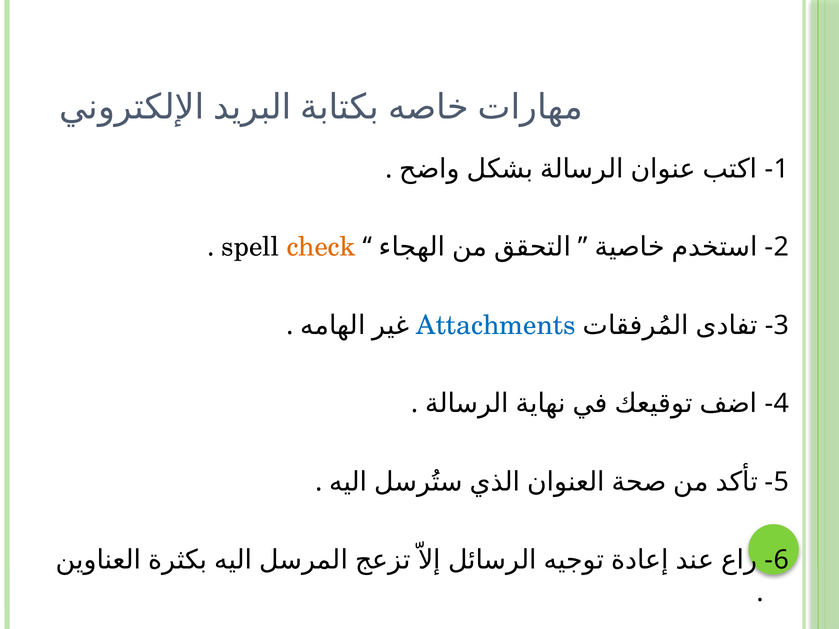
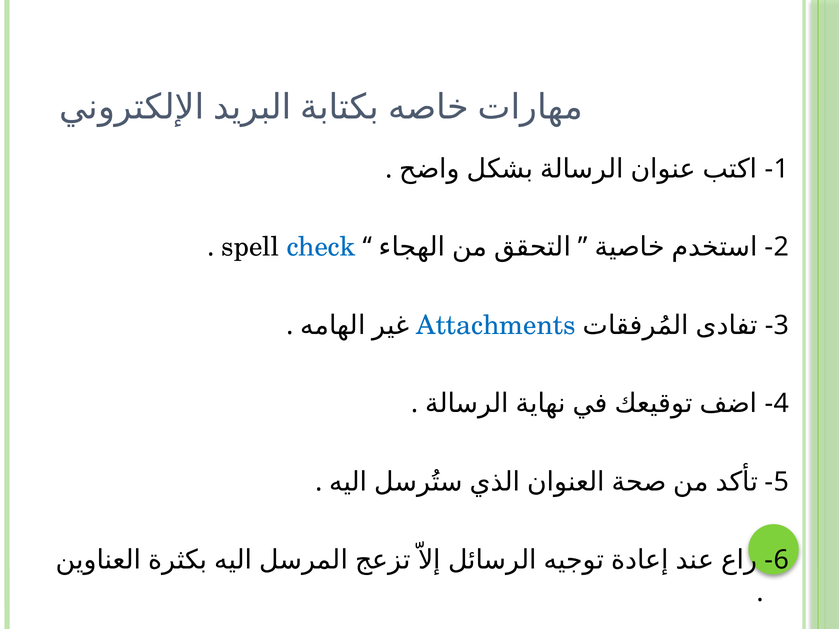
check colour: orange -> blue (321, 247)
